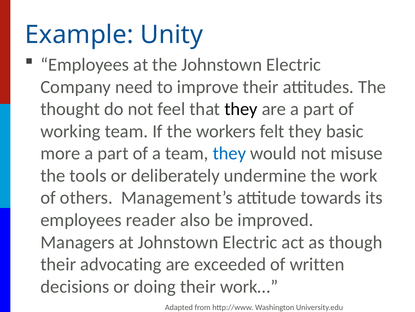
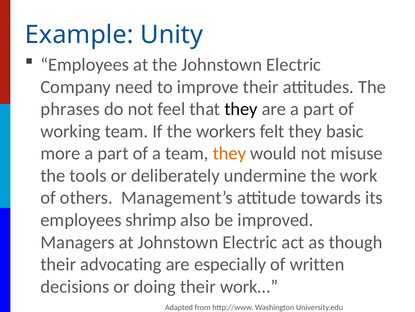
thought: thought -> phrases (70, 109)
they colour: blue -> orange (229, 153)
reader: reader -> shrimp (151, 220)
exceeded: exceeded -> especially (230, 264)
